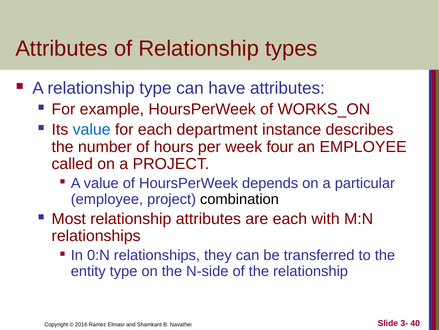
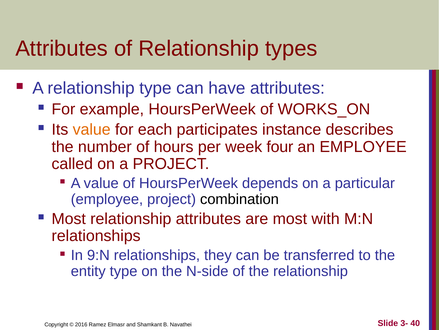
value colour: blue -> orange (92, 129)
department: department -> participates (217, 129)
are each: each -> most (290, 218)
0:N: 0:N -> 9:N (98, 255)
